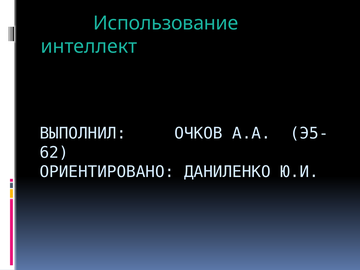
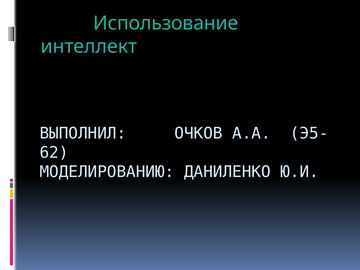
ОРИЕНТИРОВАНО: ОРИЕНТИРОВАНО -> МОДЕЛИРОВАНИЮ (107, 172)
